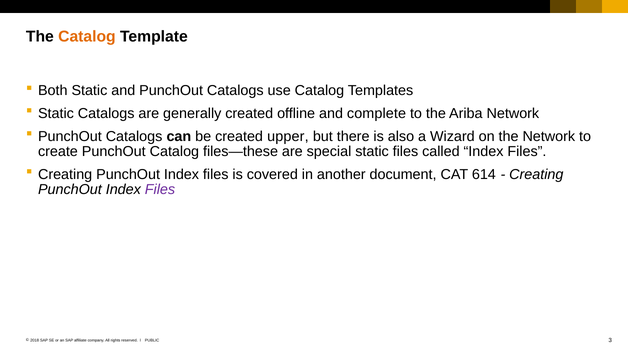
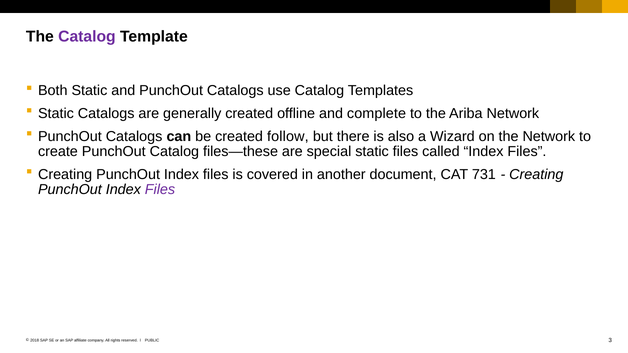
Catalog colour: orange -> purple (87, 36)
upper: upper -> follow (288, 136)
614: 614 -> 731 (484, 174)
